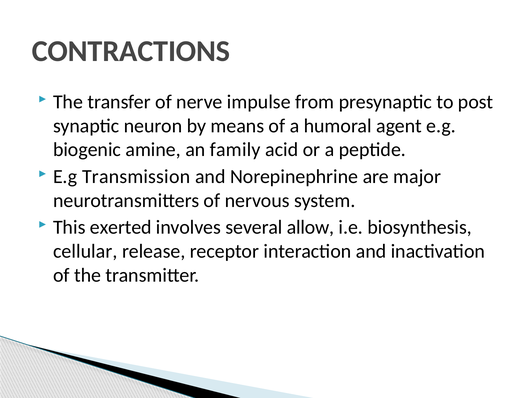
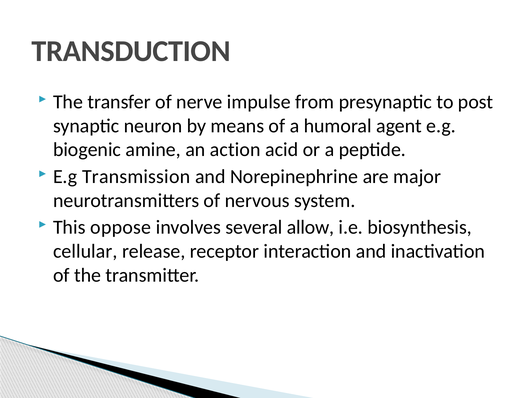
CONTRACTIONS: CONTRACTIONS -> TRANSDUCTION (131, 51)
family: family -> action (235, 150)
exerted: exerted -> oppose (121, 227)
